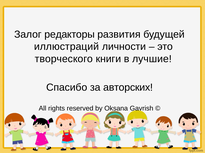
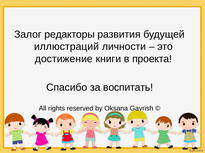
творческого: творческого -> достижение (64, 59)
лучшие: лучшие -> проекта (152, 59)
авторских: авторских -> воспитать (128, 88)
